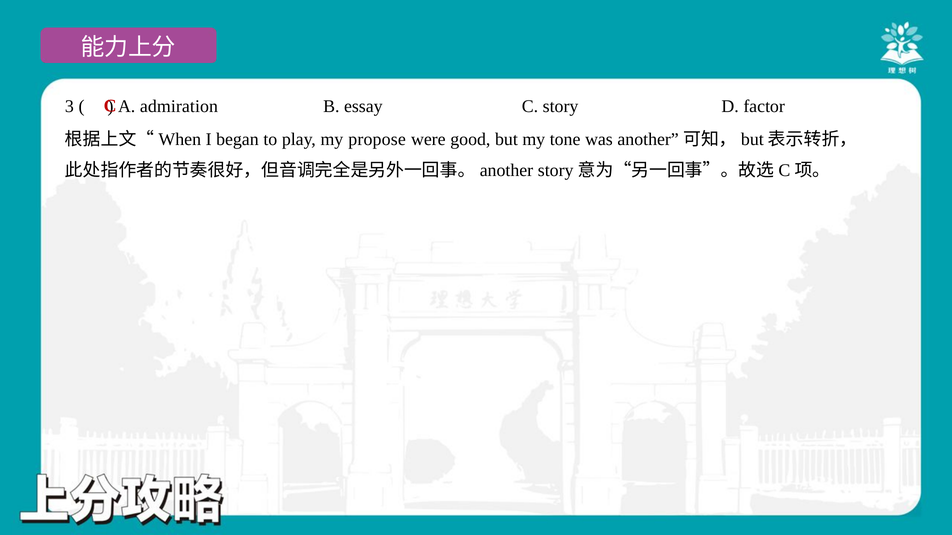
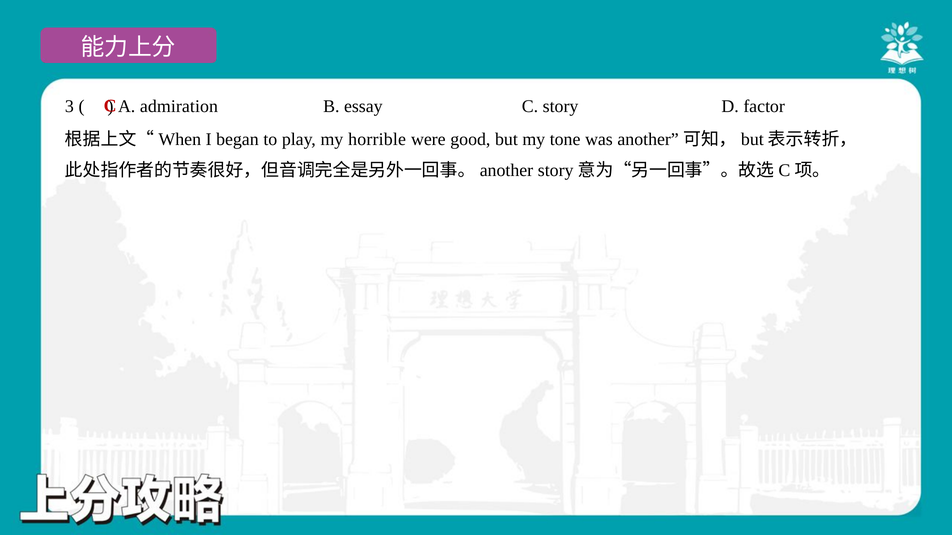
propose: propose -> horrible (377, 140)
